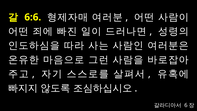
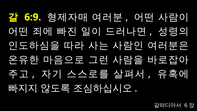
6:6: 6:6 -> 6:9 (33, 17)
